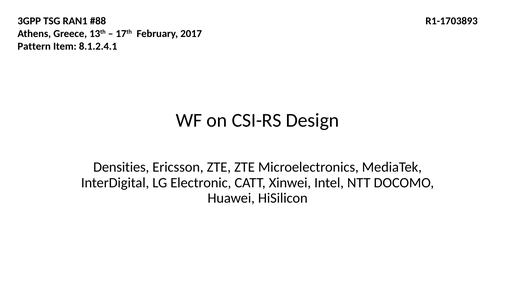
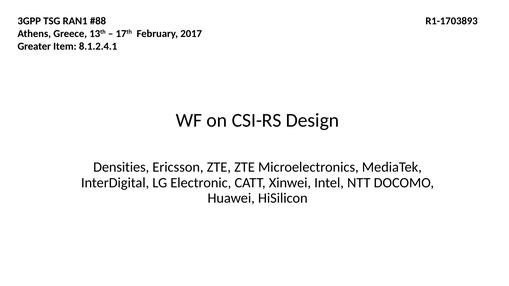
Pattern: Pattern -> Greater (34, 46)
